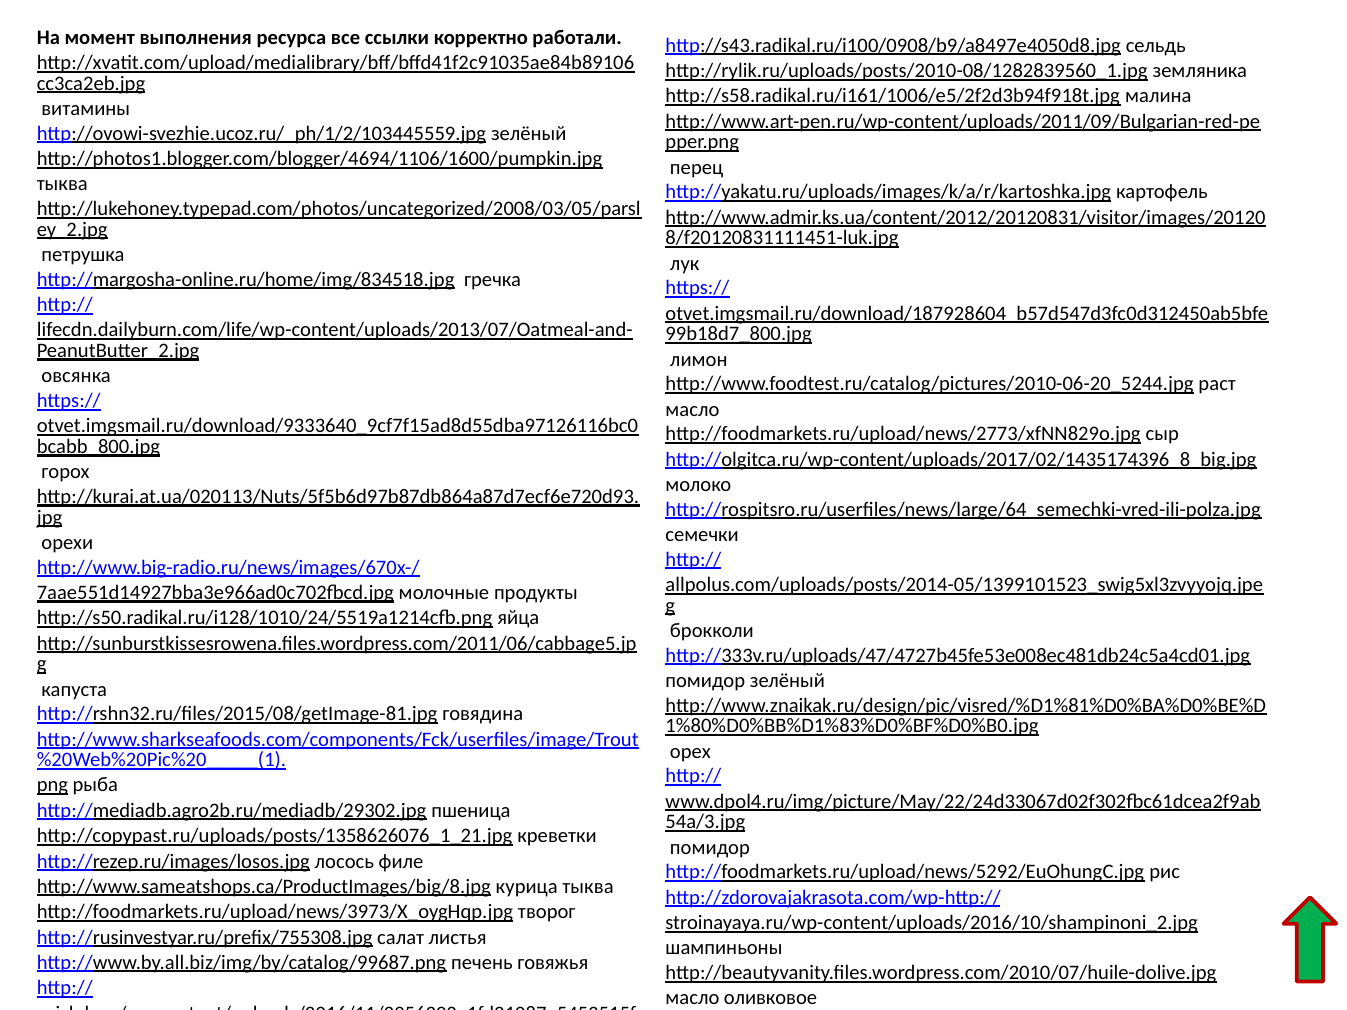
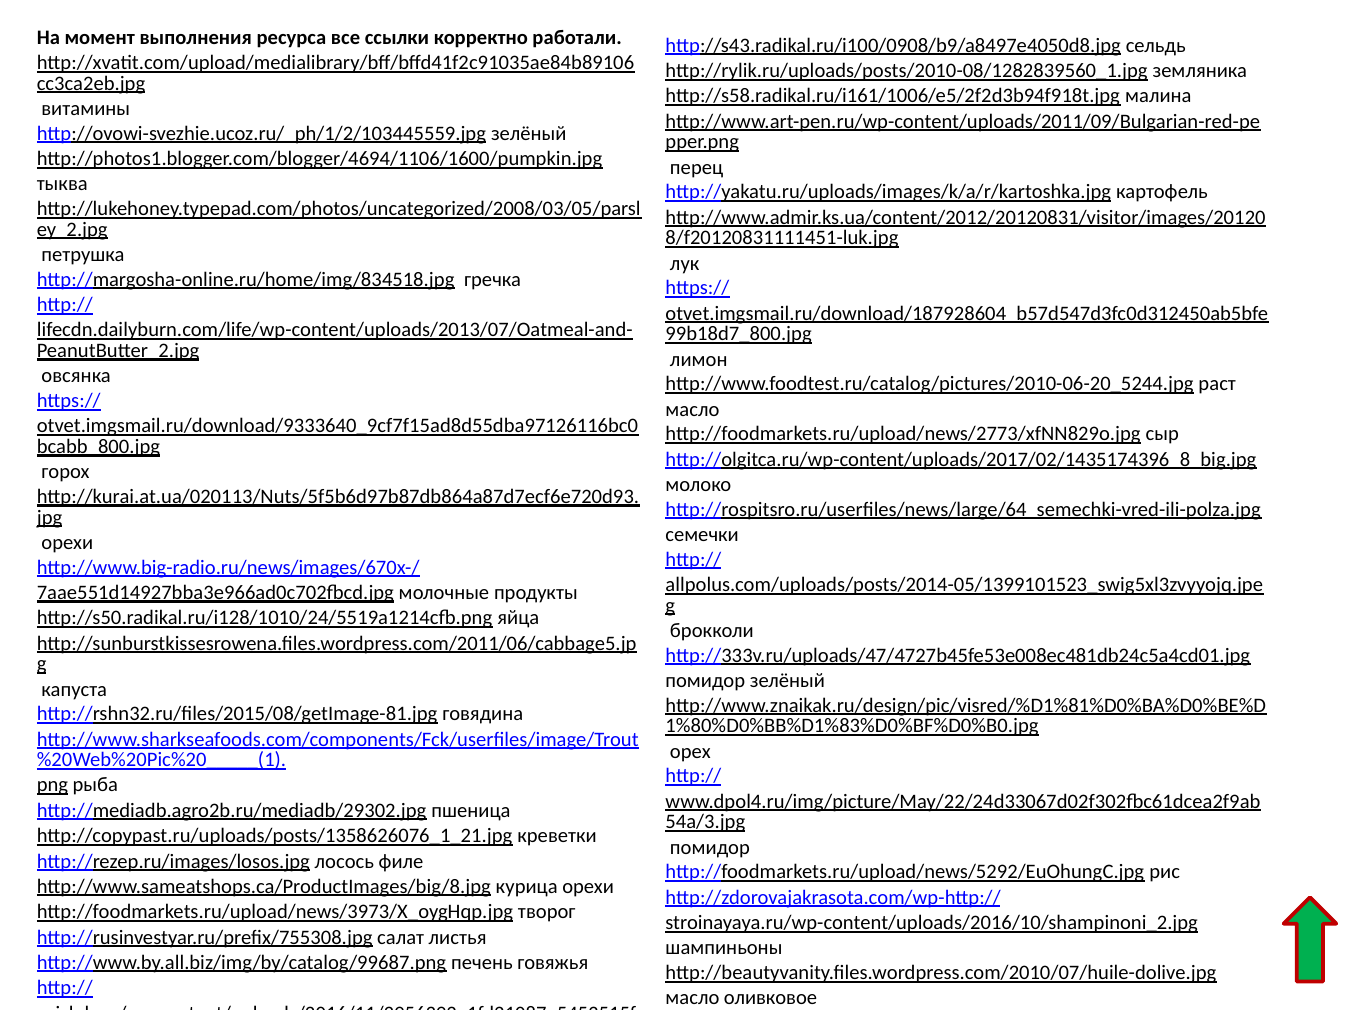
курица тыква: тыква -> орехи (588, 887)
